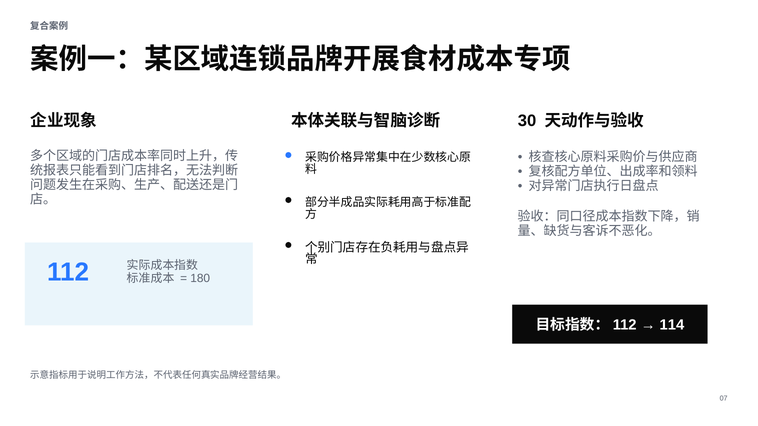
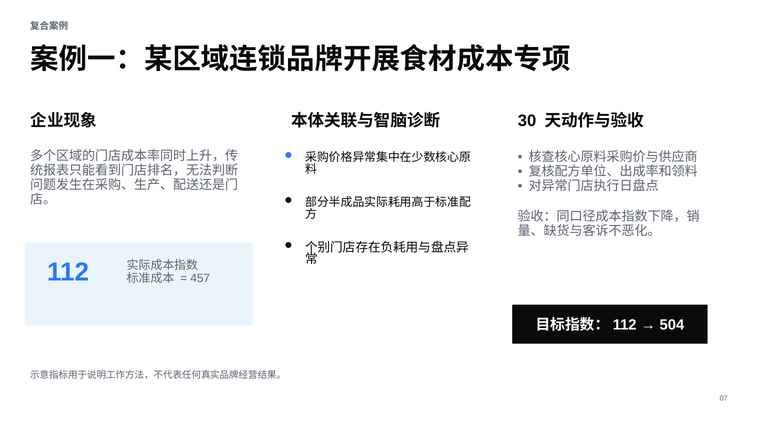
180: 180 -> 457 (200, 279)
114: 114 -> 504 (672, 325)
